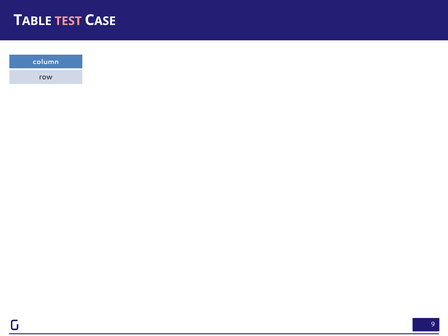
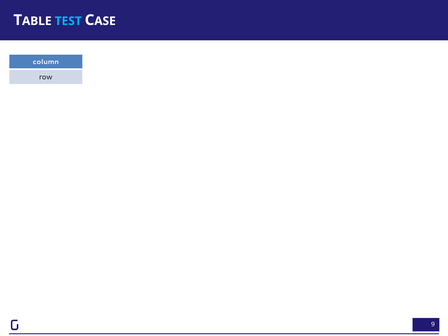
TEST colour: pink -> light blue (68, 21)
